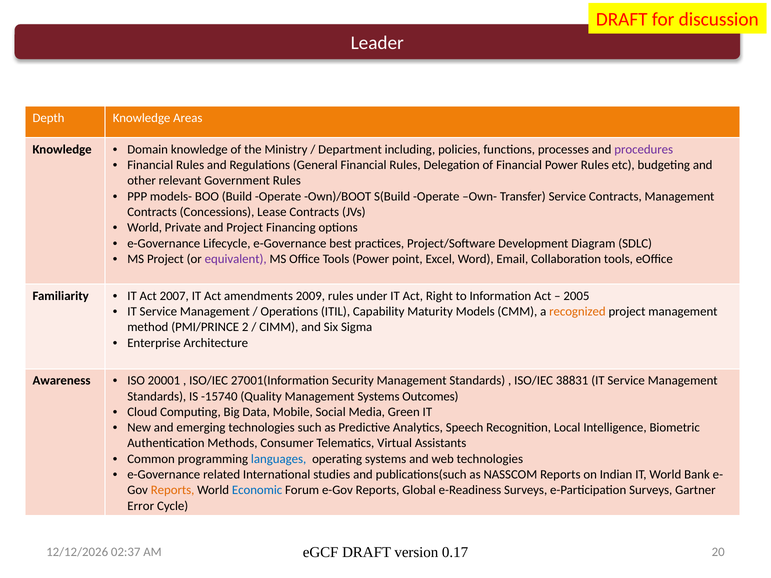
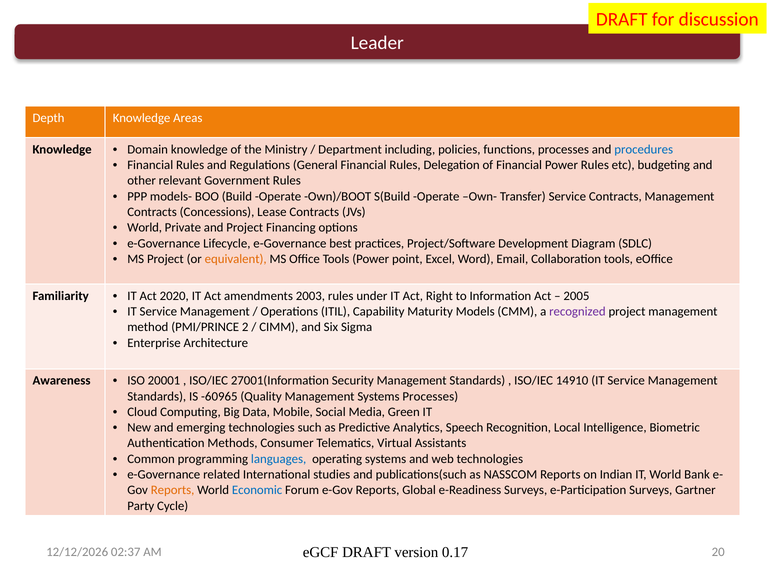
procedures colour: purple -> blue (644, 149)
equivalent colour: purple -> orange (236, 259)
2007: 2007 -> 2020 (174, 296)
2009: 2009 -> 2003 (310, 296)
recognized colour: orange -> purple (577, 312)
38831: 38831 -> 14910 (572, 381)
-15740: -15740 -> -60965 (219, 396)
Systems Outcomes: Outcomes -> Processes (430, 396)
Error: Error -> Party (141, 506)
